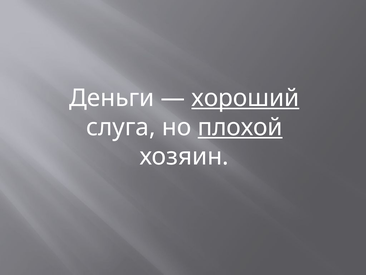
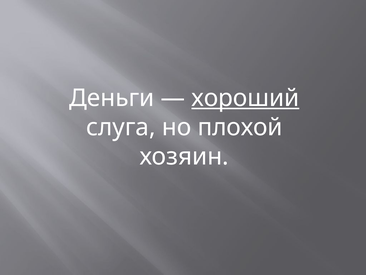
плохой underline: present -> none (240, 127)
